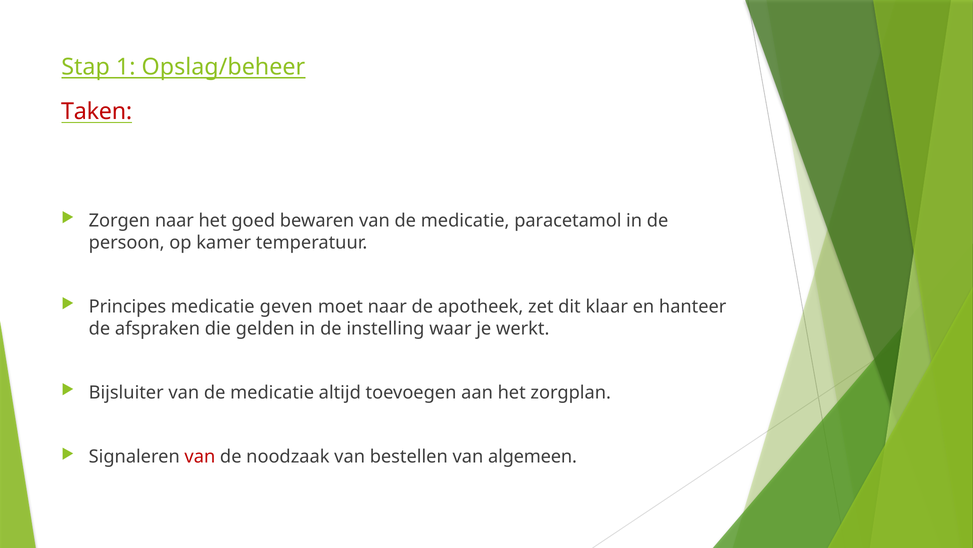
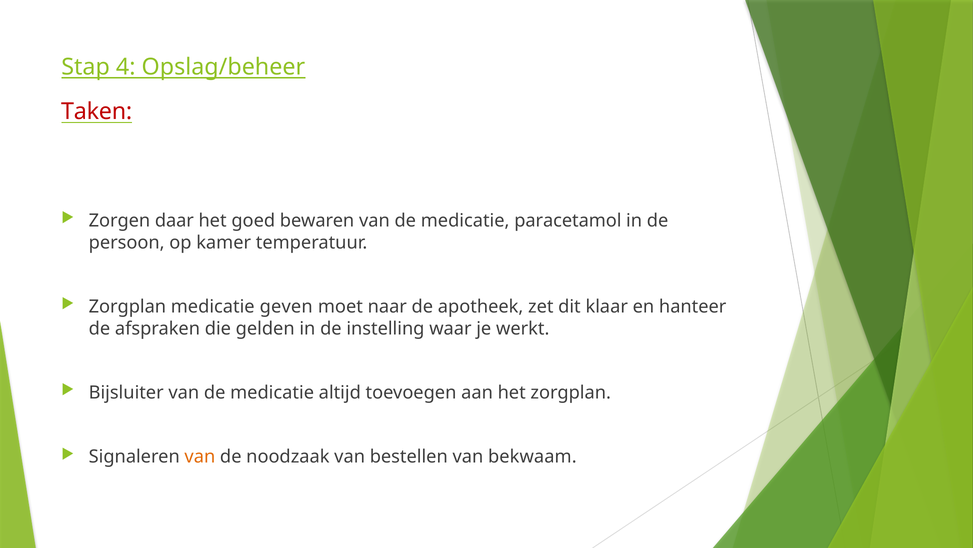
1: 1 -> 4 (126, 67)
Zorgen naar: naar -> daar (174, 220)
Principes: Principes -> Zorgplan (127, 306)
van colour: red -> orange (200, 456)
algemeen: algemeen -> bekwaam (532, 456)
